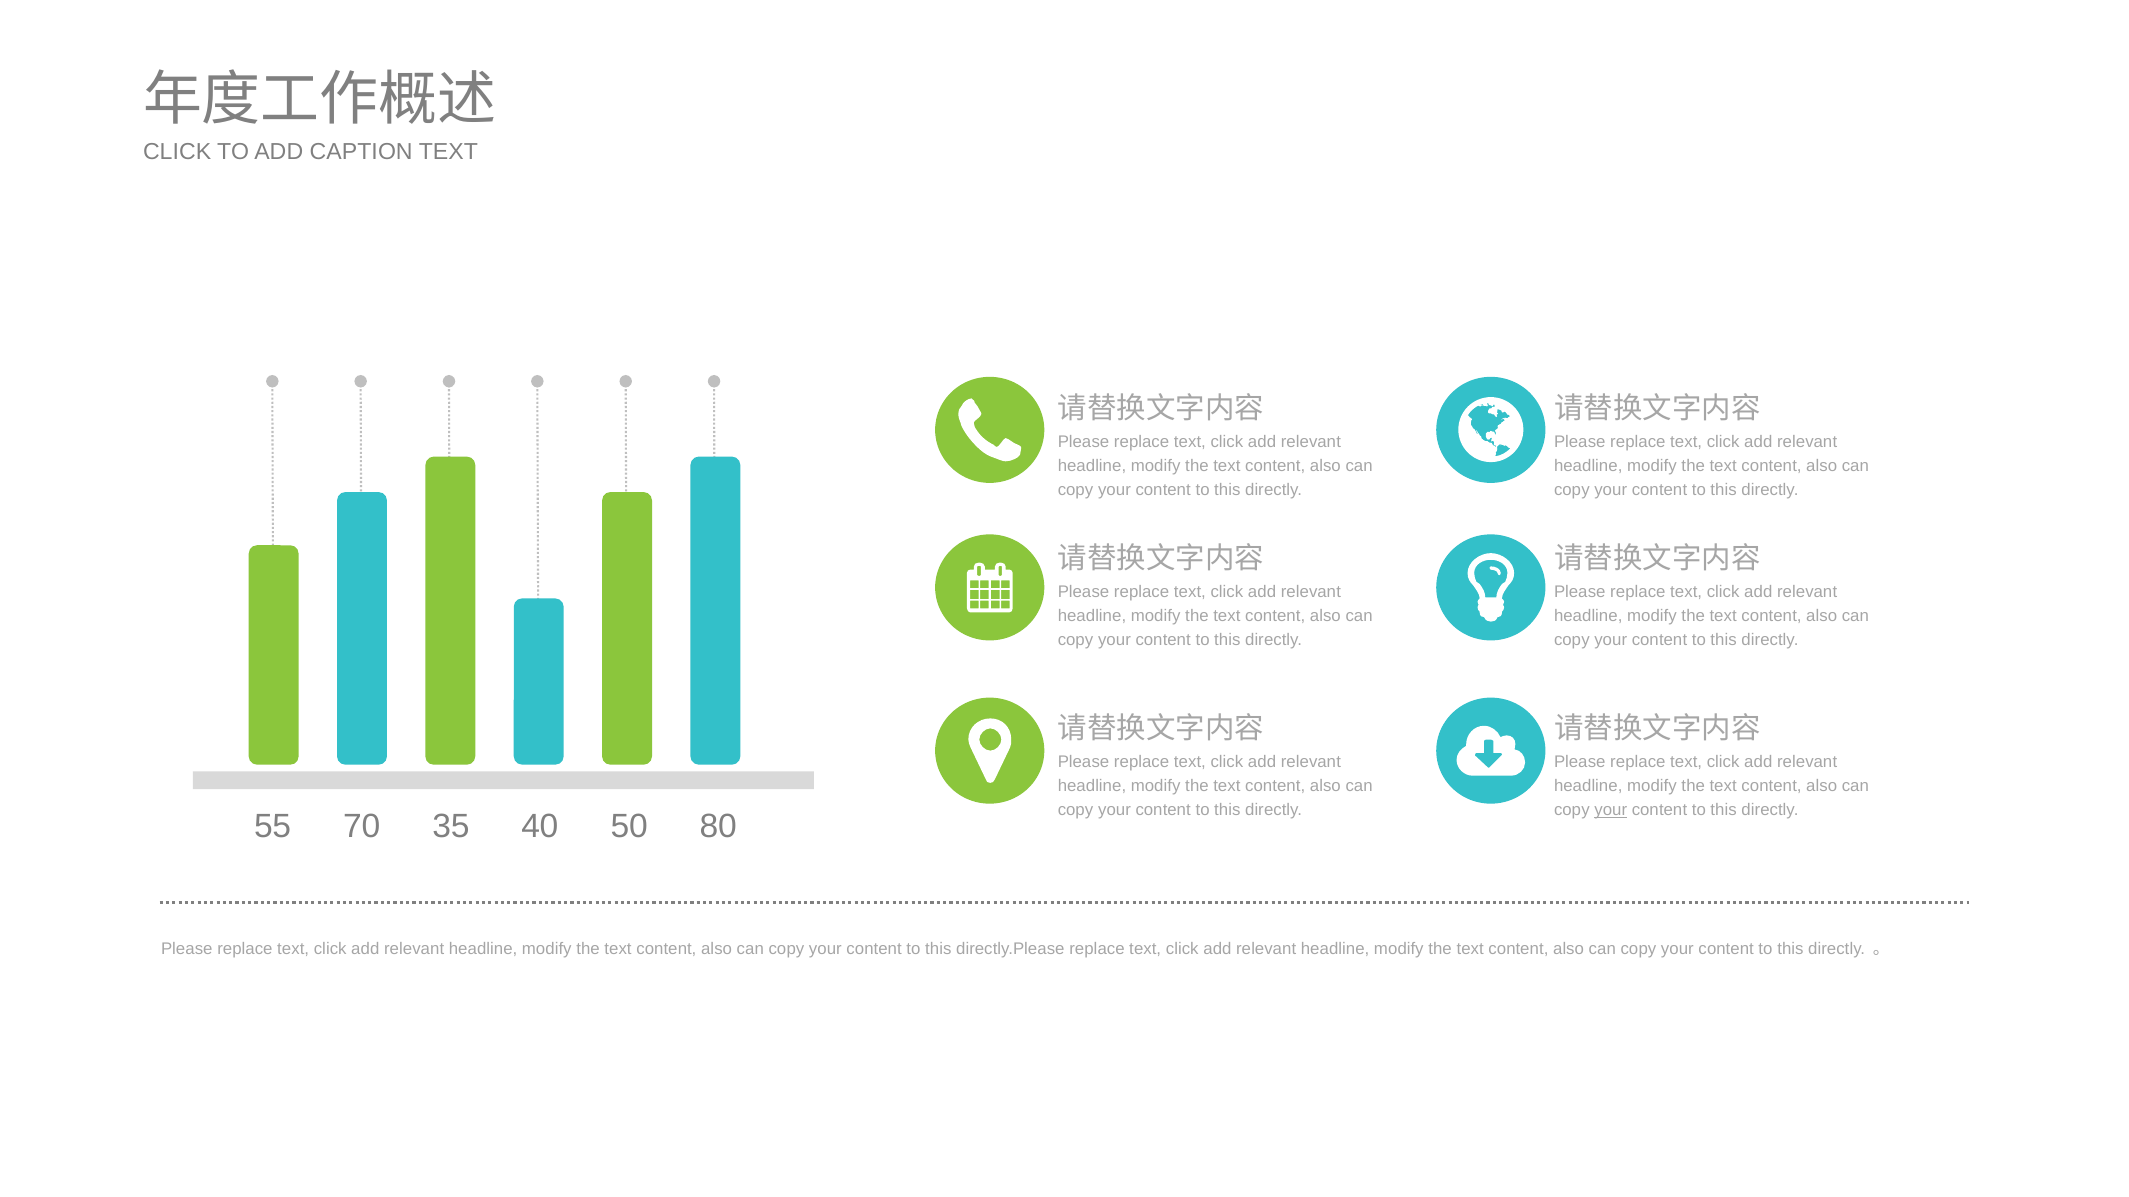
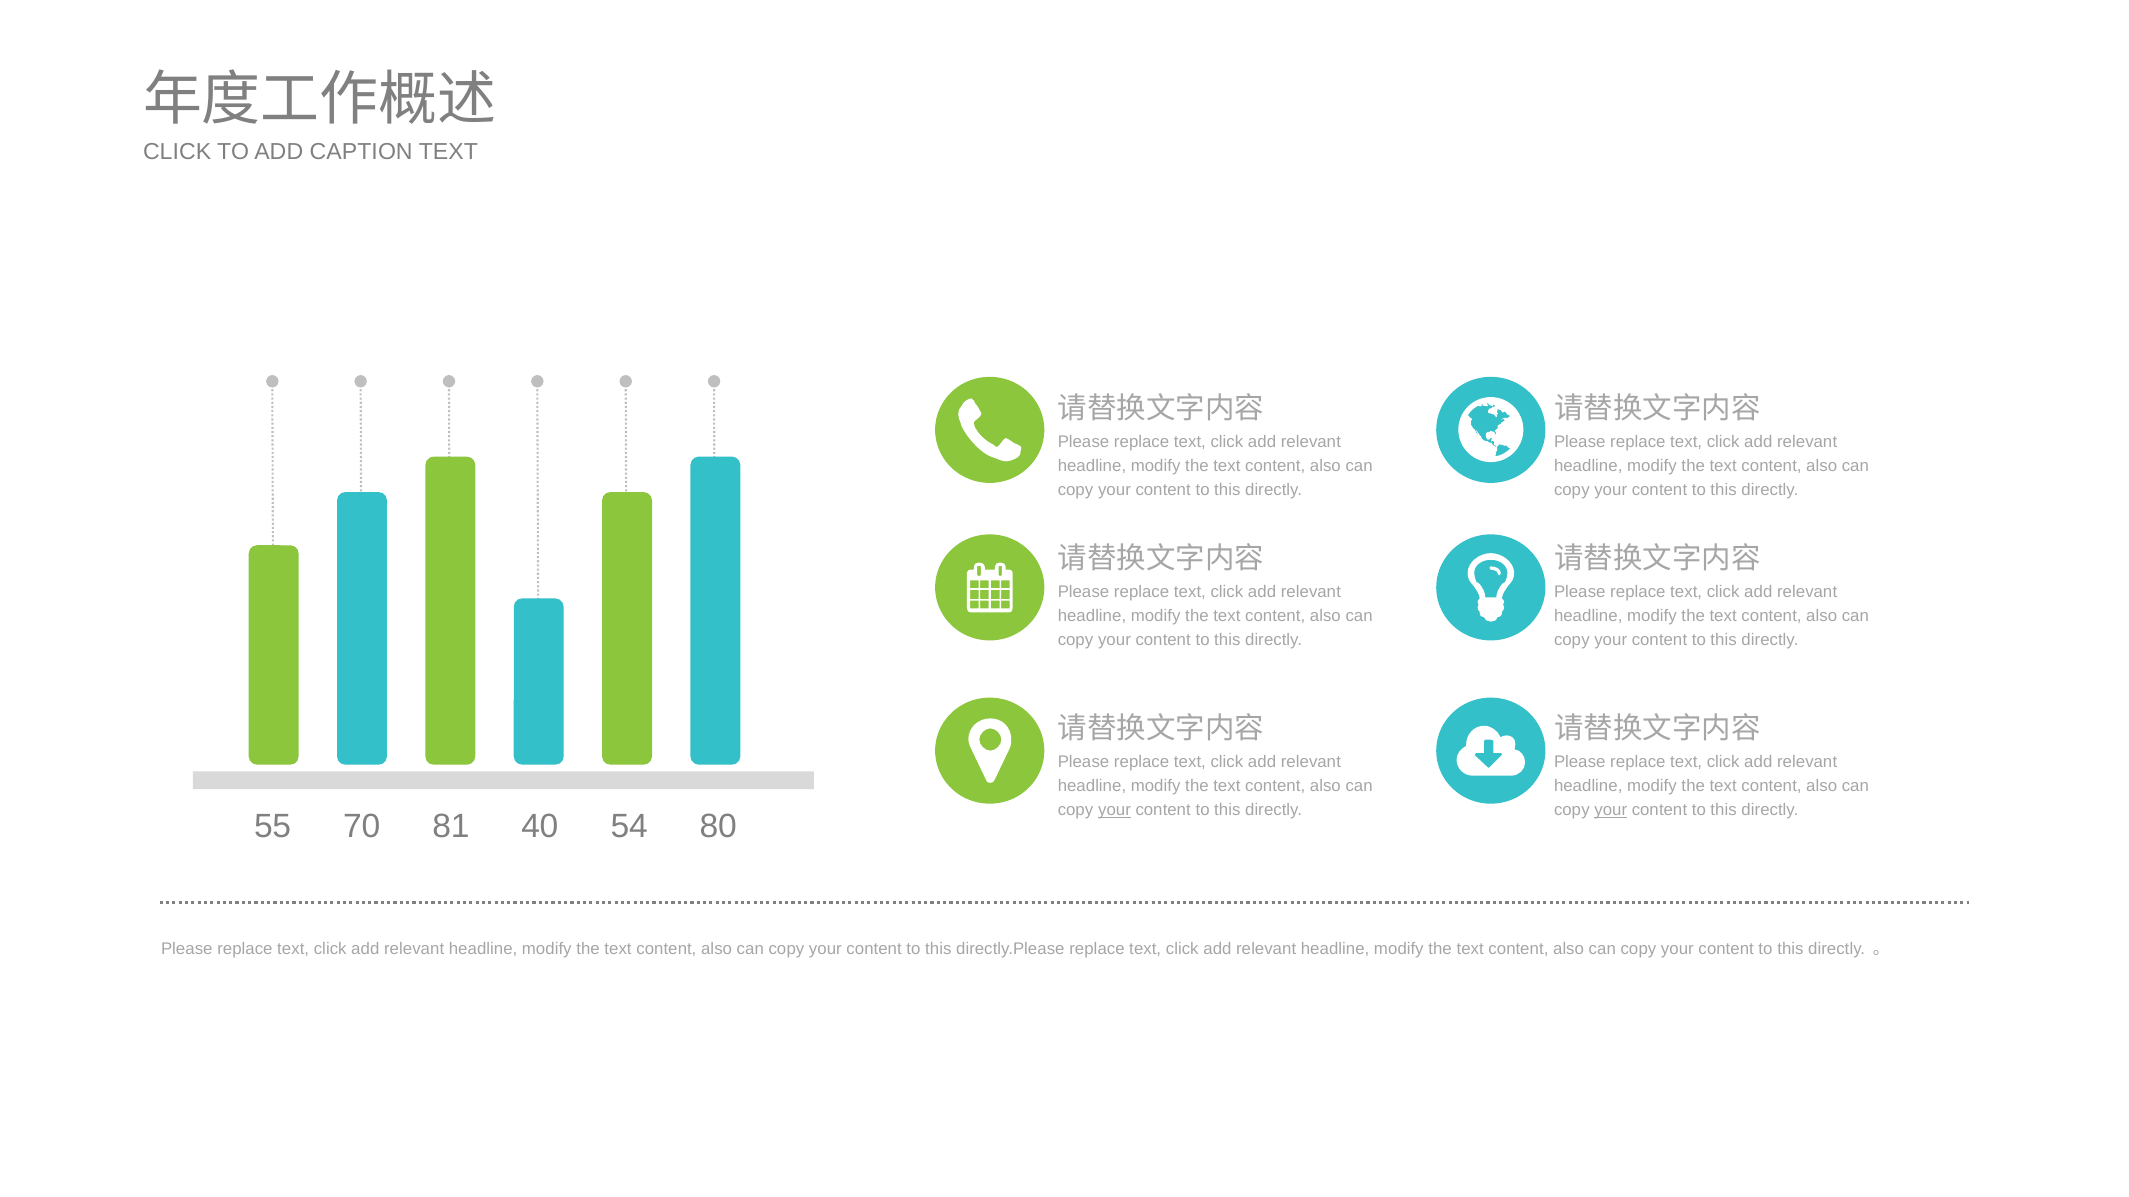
your underline: none -> present (1114, 810)
35: 35 -> 81 (451, 827)
50: 50 -> 54 (629, 827)
